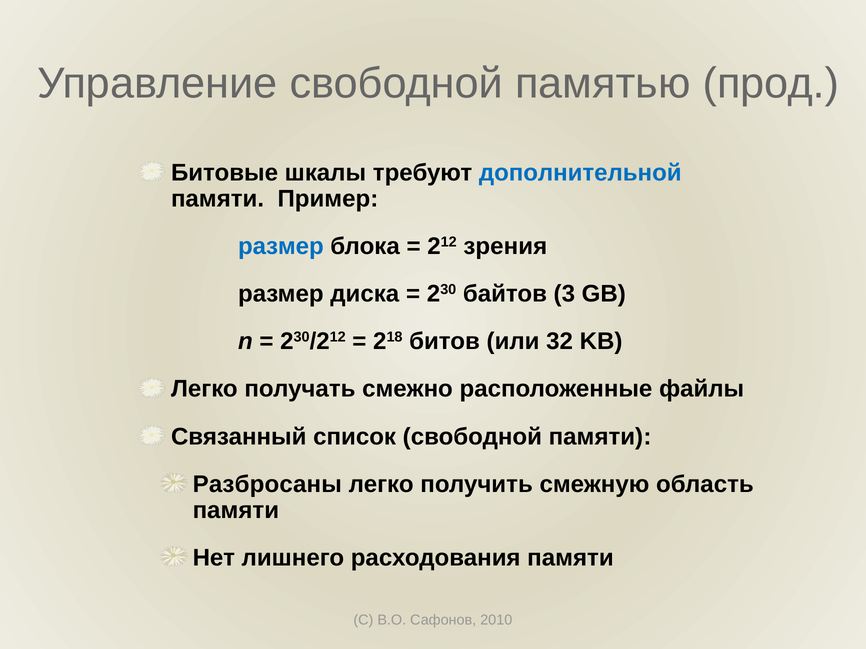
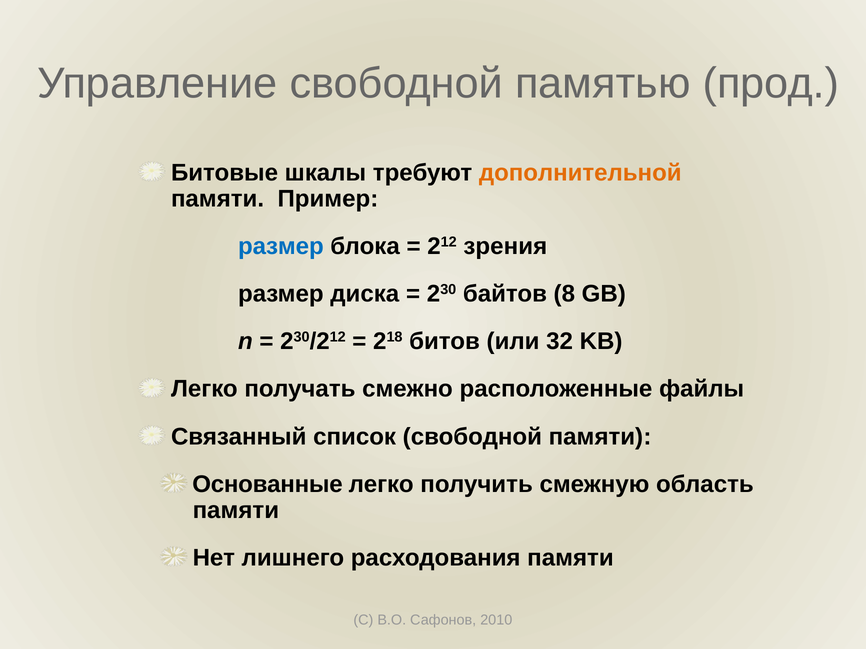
дополнительной colour: blue -> orange (580, 173)
3: 3 -> 8 (564, 294)
Разбросаны: Разбросаны -> Основанные (267, 485)
